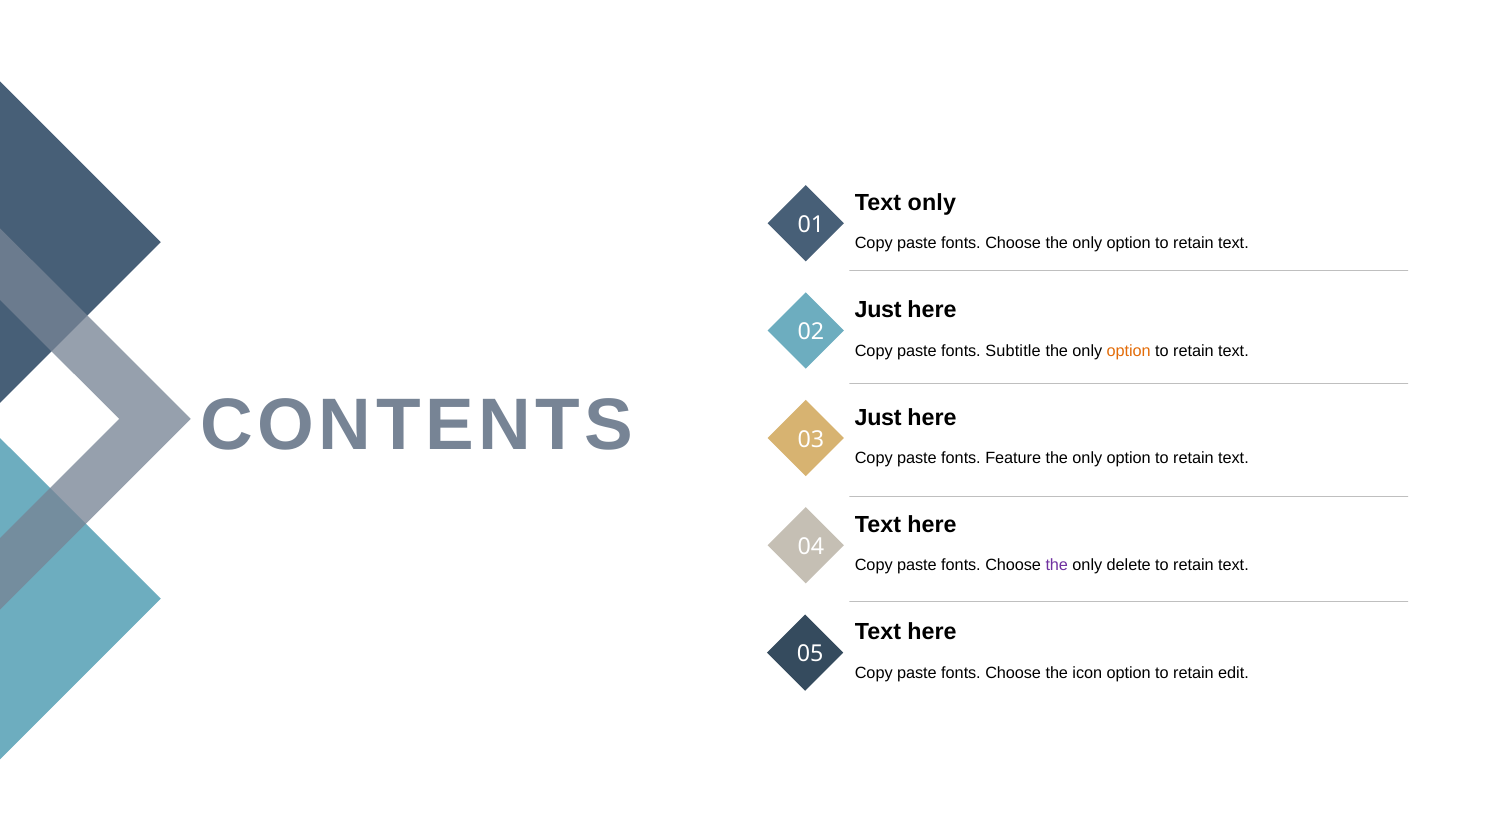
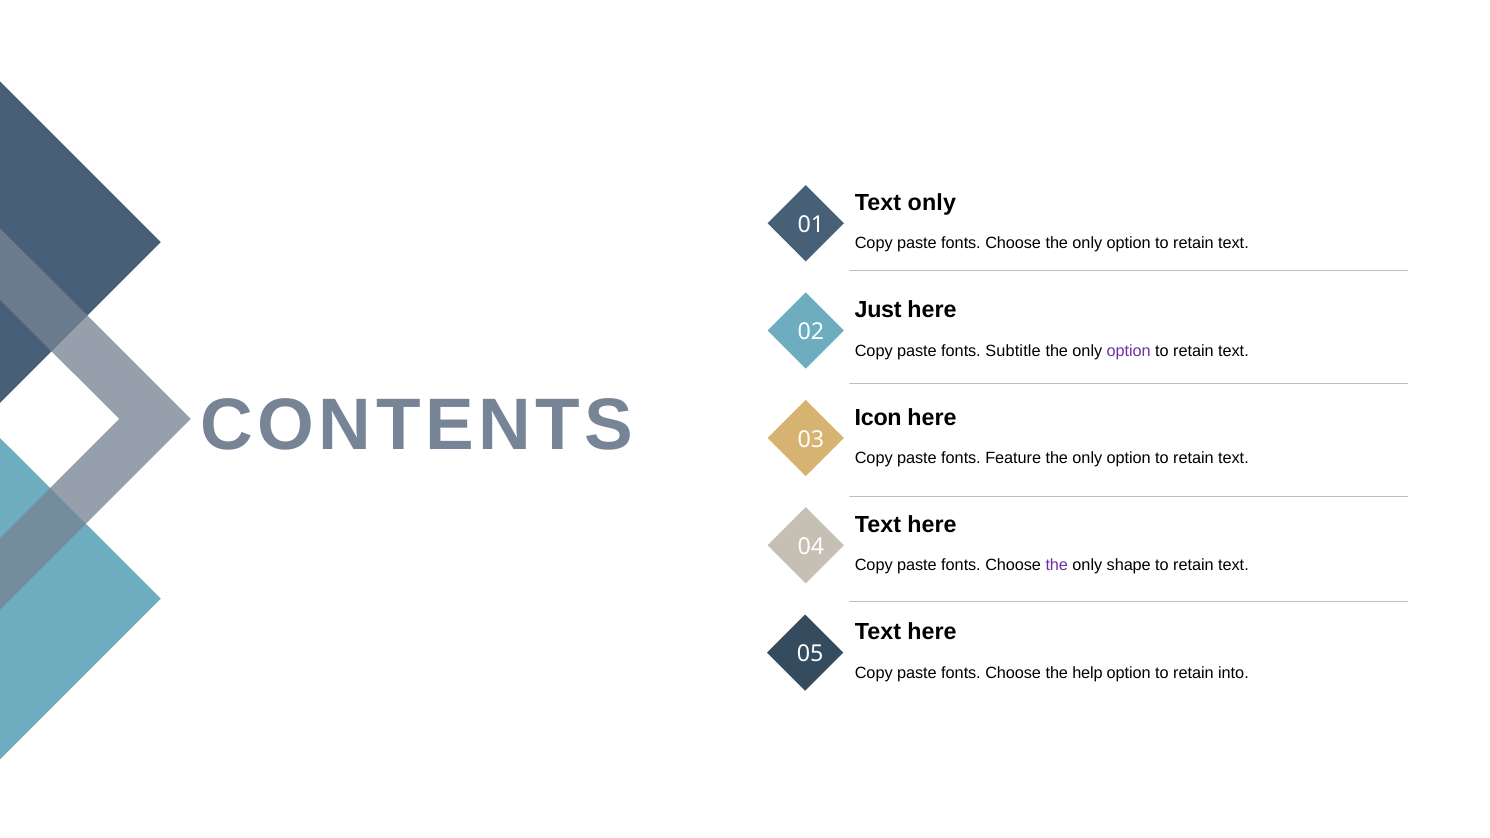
option colour: orange -> purple (1129, 351)
Just: Just -> Icon (878, 417)
delete: delete -> shape (1129, 566)
icon: icon -> help (1087, 673)
edit: edit -> into (1233, 673)
